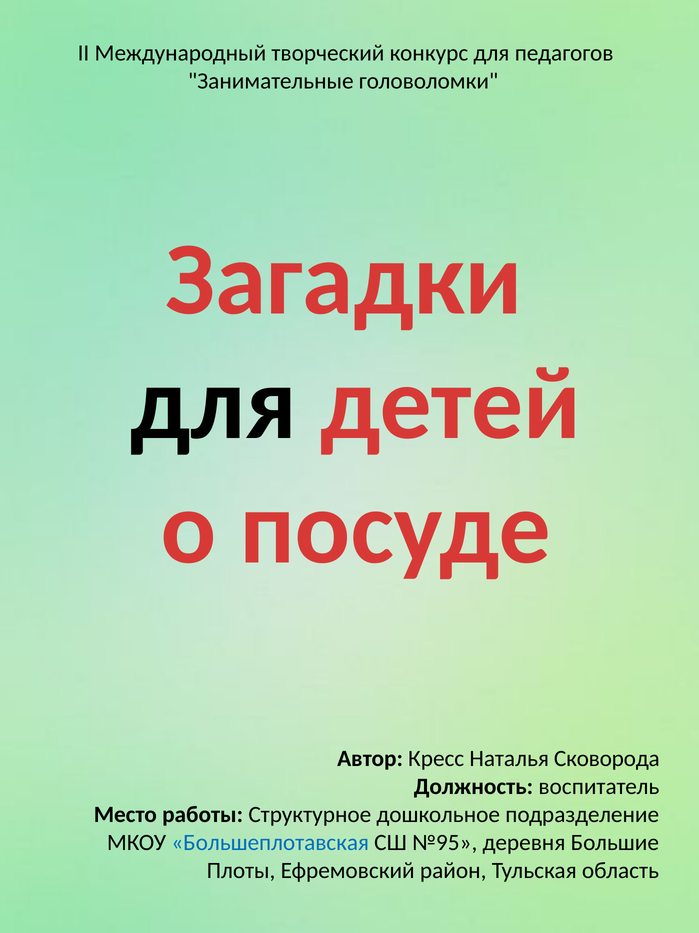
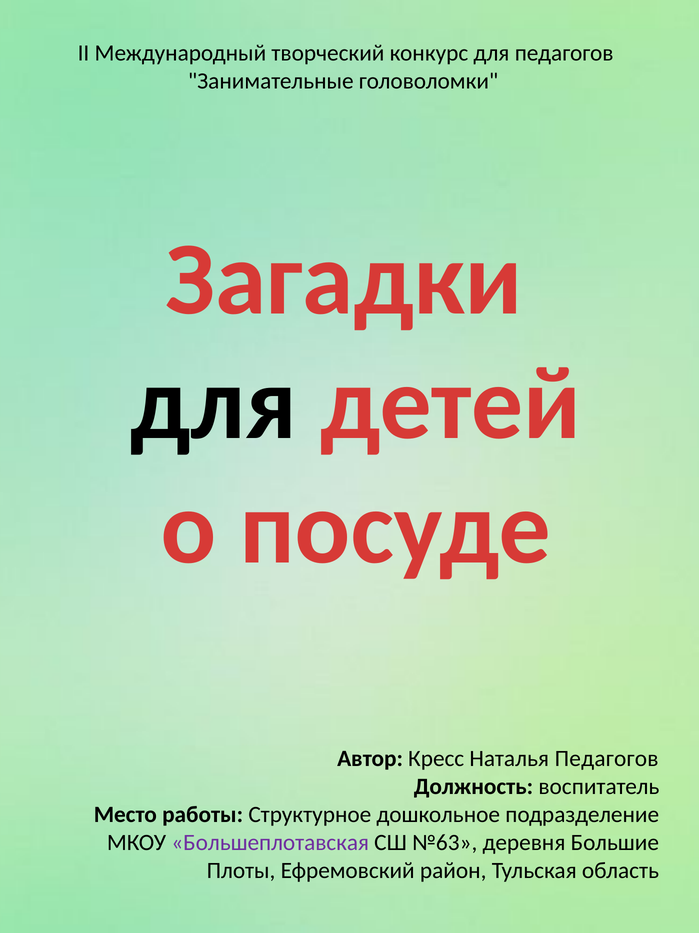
Наталья Сковорода: Сковорода -> Педагогов (607, 758)
Большеплотавская colour: blue -> purple (270, 842)
№95: №95 -> №63 (445, 842)
